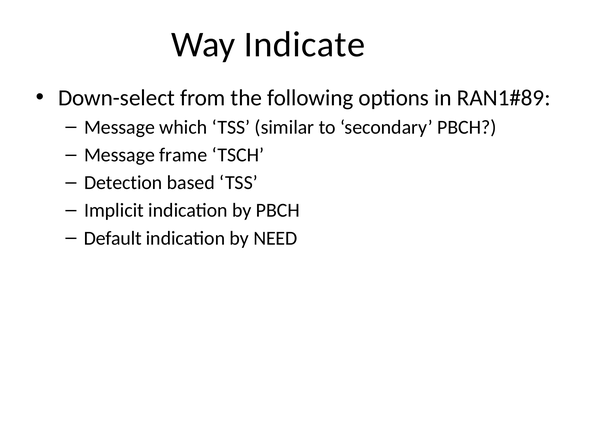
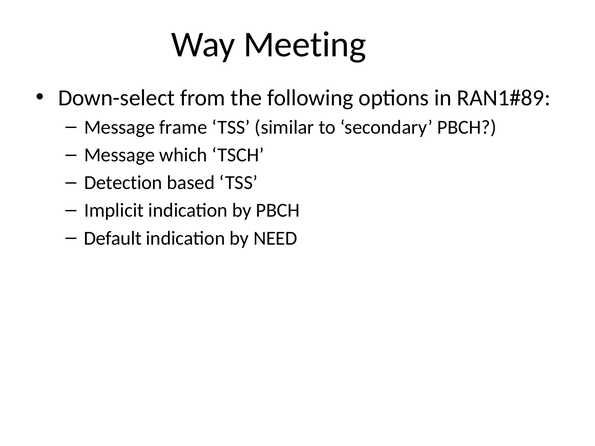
Indicate: Indicate -> Meeting (305, 45)
which: which -> frame (183, 127)
frame: frame -> which (183, 155)
